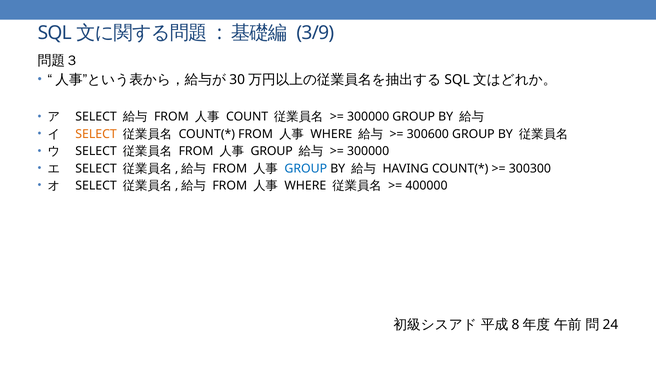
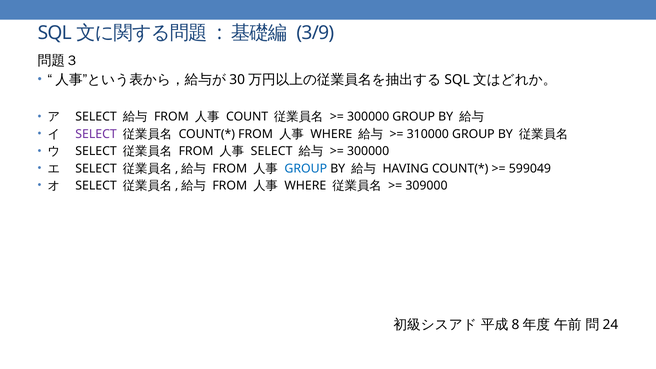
SELECT colour: orange -> purple (96, 134)
300600: 300600 -> 310000 (428, 134)
GROUP: GROUP -> SELECT (272, 151)
300300: 300300 -> 599049 (530, 168)
400000: 400000 -> 309000 (426, 186)
